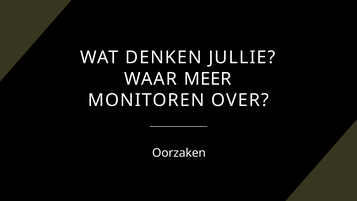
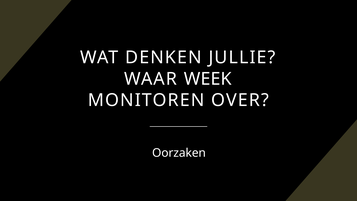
MEER: MEER -> WEEK (208, 79)
